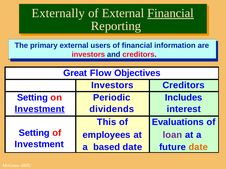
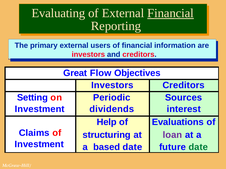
Externally: Externally -> Evaluating (58, 13)
Includes: Includes -> Sources (184, 98)
Investment underline: present -> none (40, 109)
This: This -> Help (107, 122)
Setting: Setting -> Claims (34, 133)
employees: employees -> structuring (107, 135)
date colour: orange -> green (198, 147)
